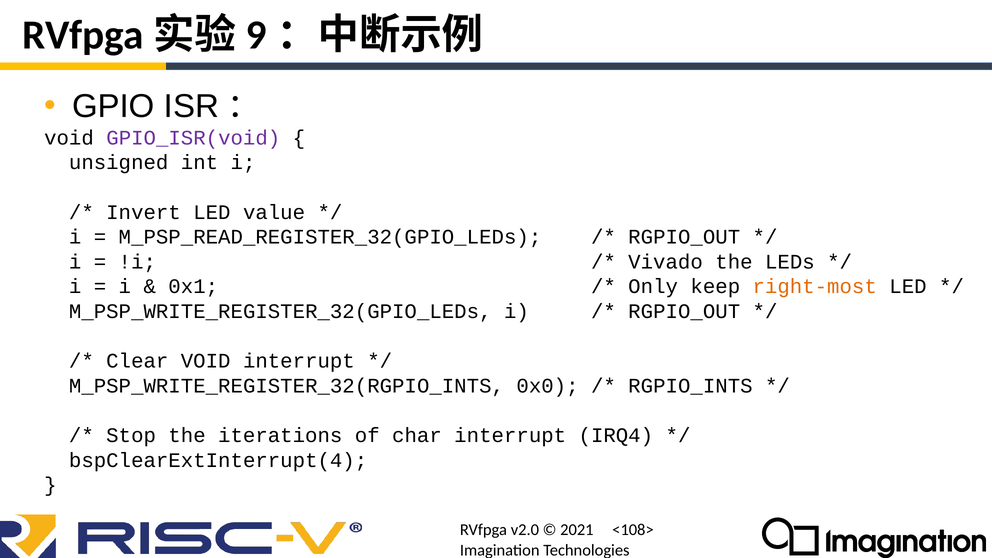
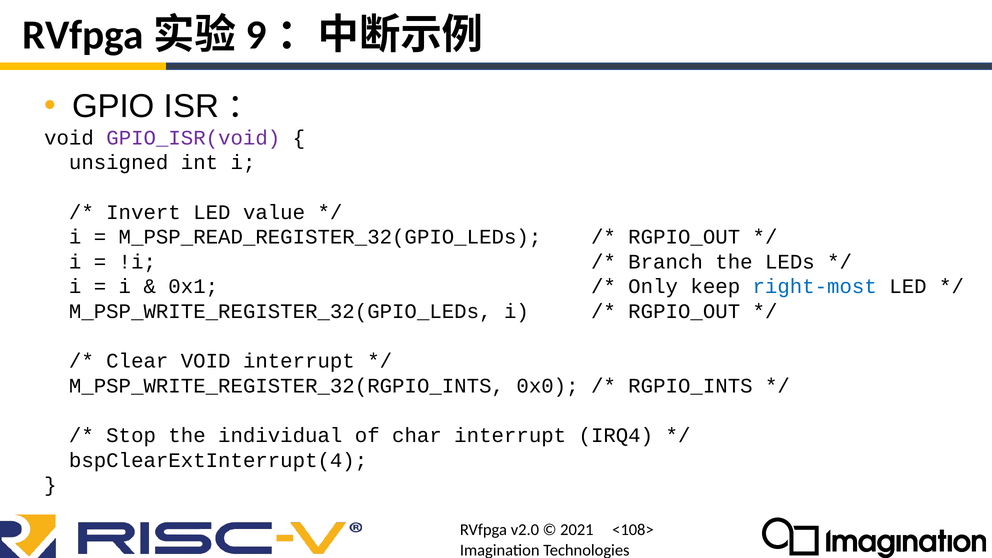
Vivado: Vivado -> Branch (666, 262)
right-most colour: orange -> blue (815, 287)
iterations: iterations -> individual (280, 435)
